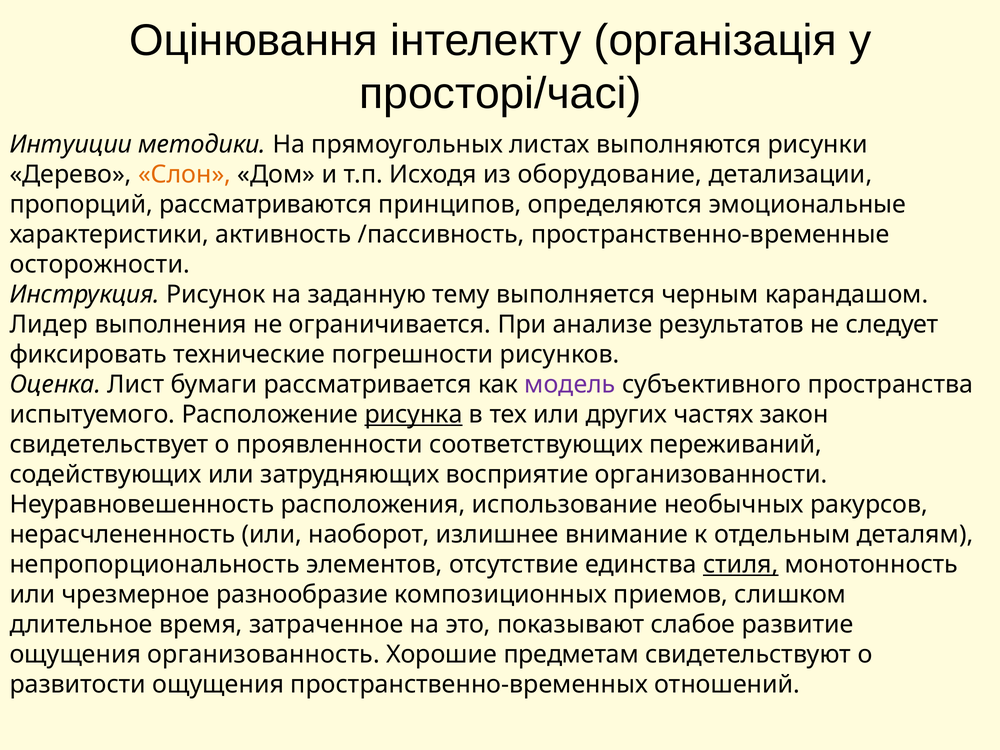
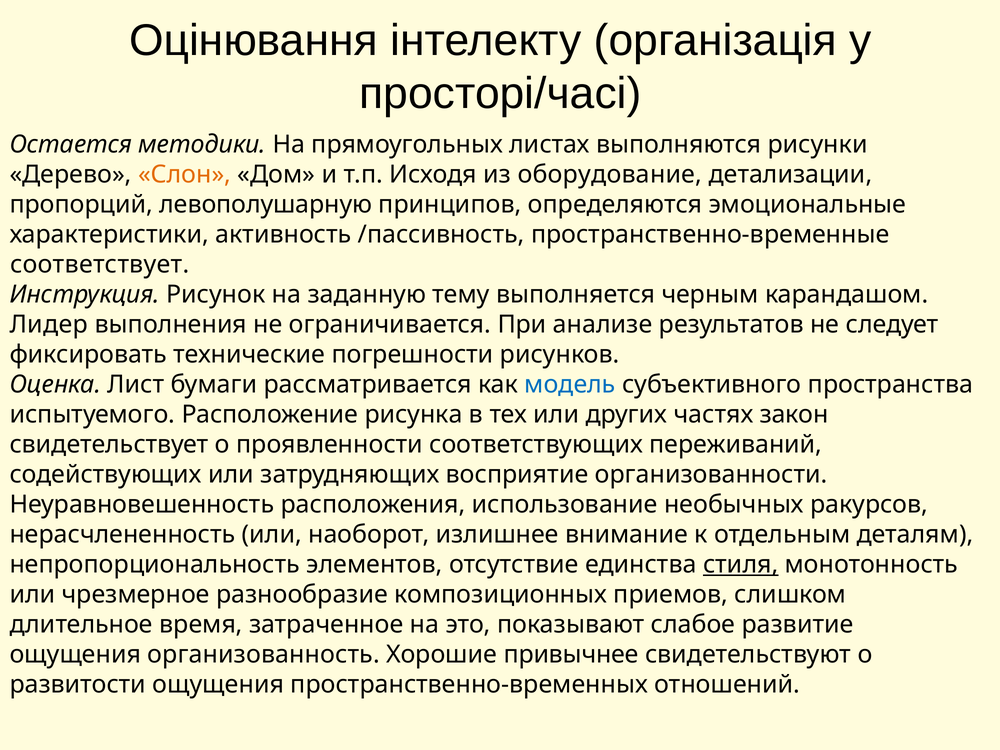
Интуиции: Интуиции -> Остается (71, 145)
рассматриваются: рассматриваются -> левополушарную (266, 205)
осторожности: осторожности -> соответствует (100, 265)
модель colour: purple -> blue (570, 385)
рисунка underline: present -> none (414, 415)
предметам: предметам -> привычнее (571, 655)
